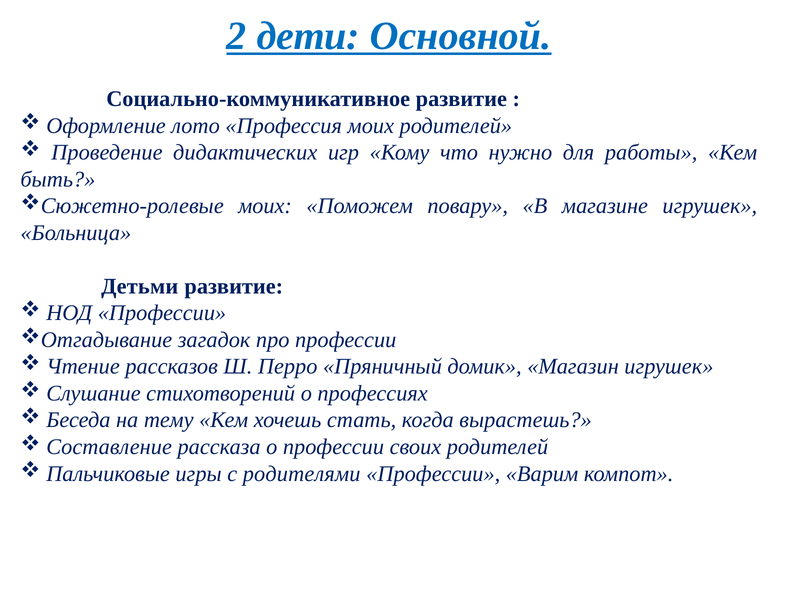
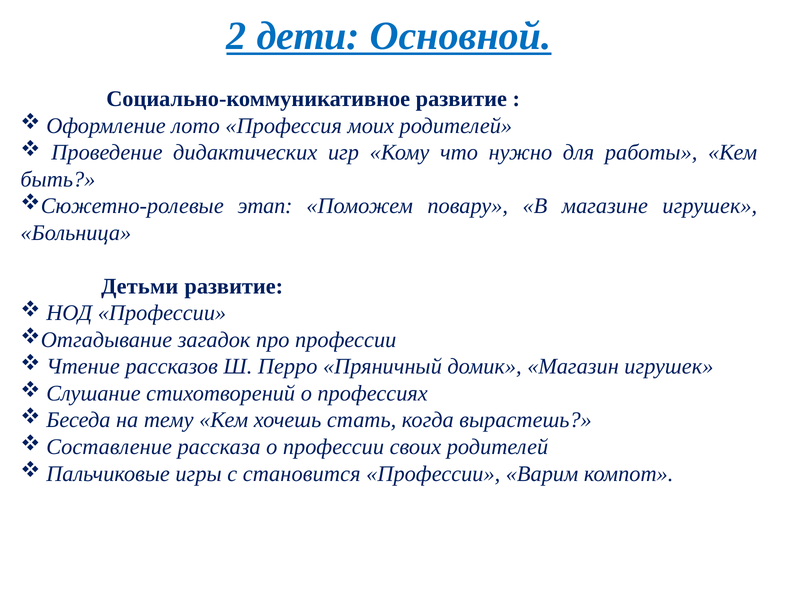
моих: моих -> этап (265, 206)
родителями: родителями -> становится (302, 474)
